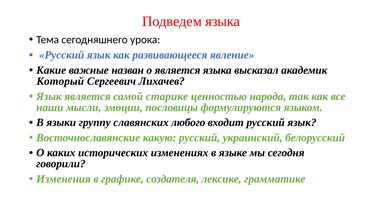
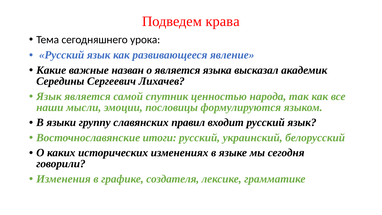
Подведем языка: языка -> крава (223, 21)
Который: Который -> Середины (60, 81)
старике: старике -> спутник (167, 96)
любого: любого -> правил (188, 122)
какую: какую -> итоги (160, 138)
